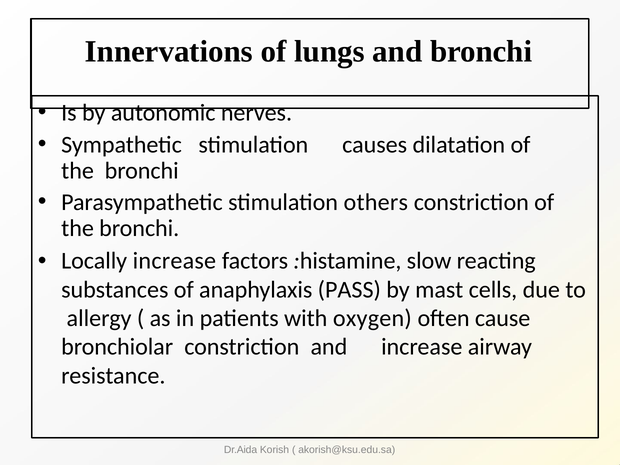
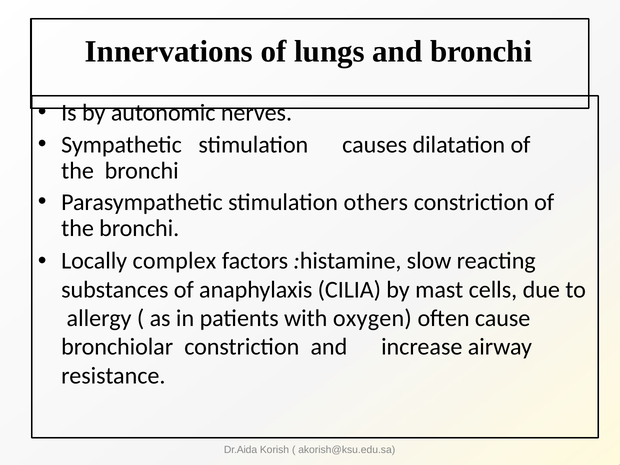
Locally increase: increase -> complex (174, 261)
PASS: PASS -> CILIA (349, 290)
